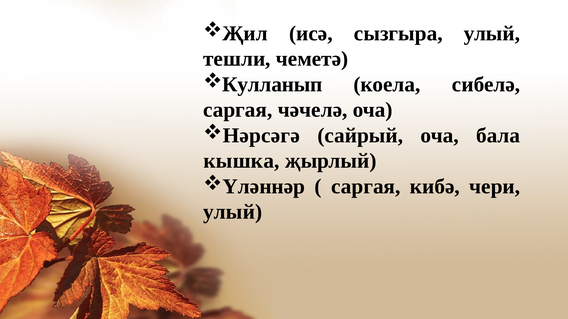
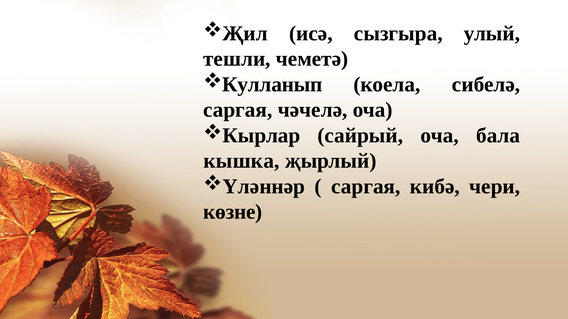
Нәрсәгә: Нәрсәгә -> Кырлар (261, 136)
улый: улый -> көзне (233, 212)
